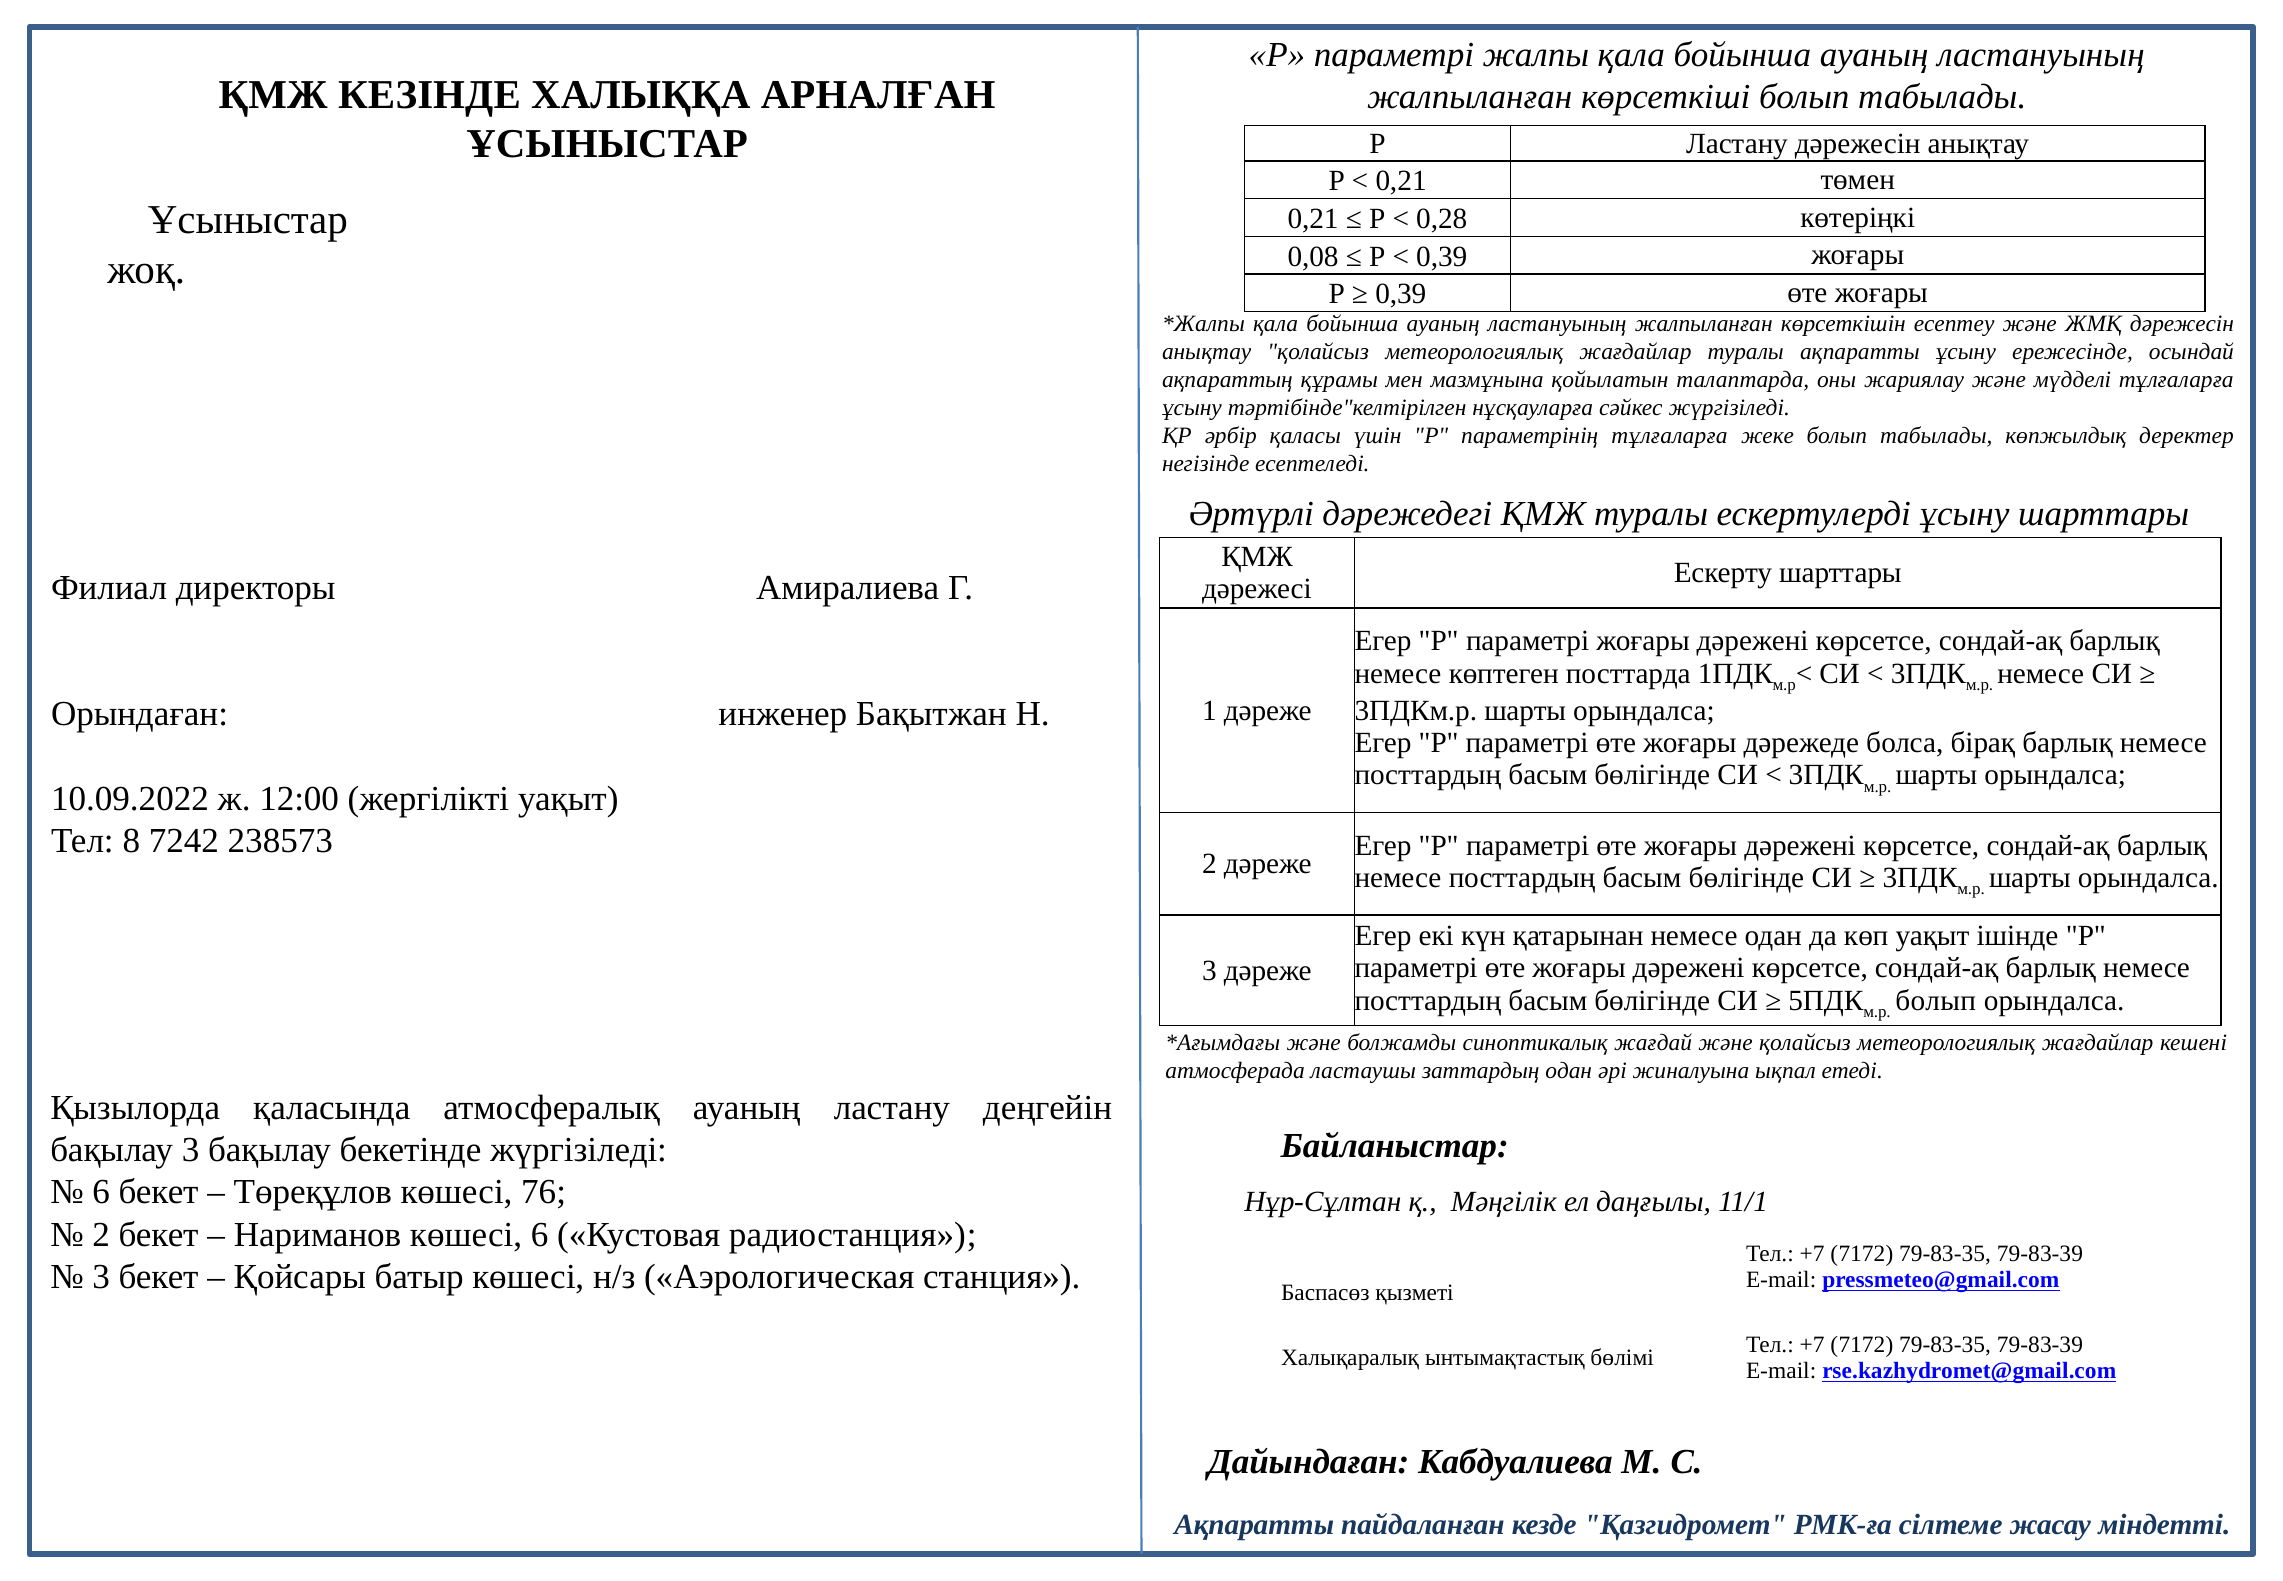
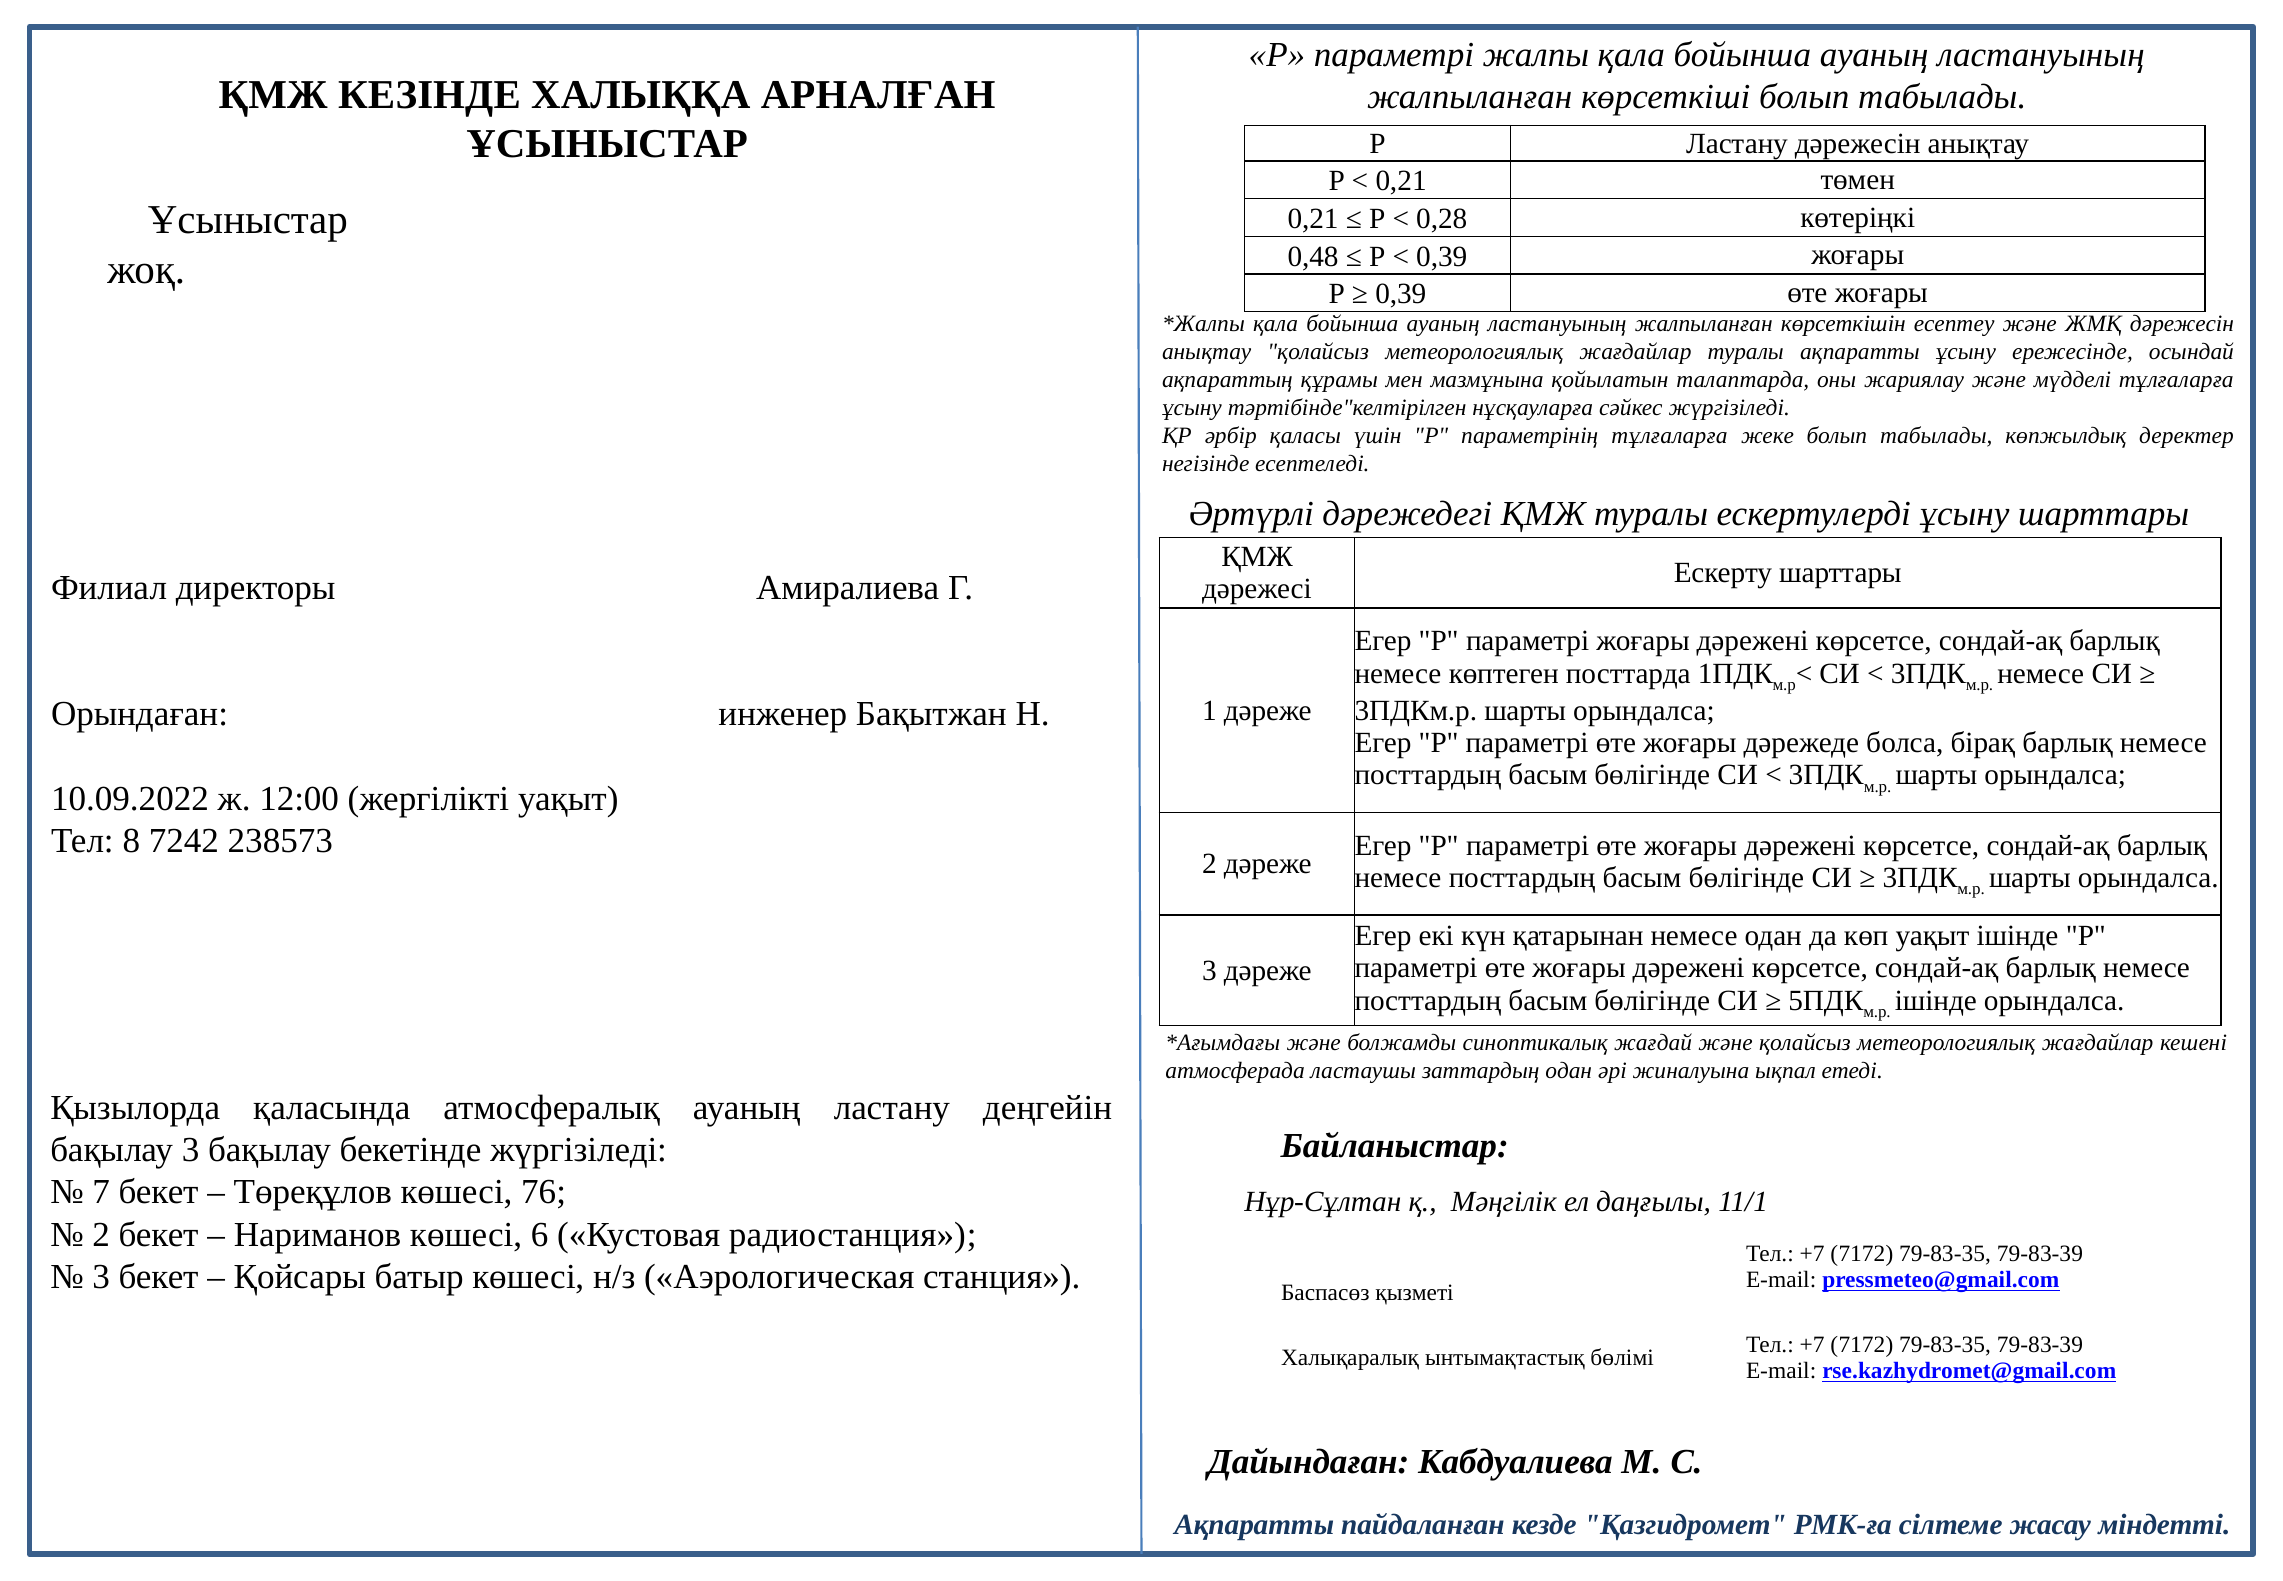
0,08: 0,08 -> 0,48 (1313, 256)
болып: болып -> ішінде (1936, 1000)
6: 6 -> 7 (101, 1192)
